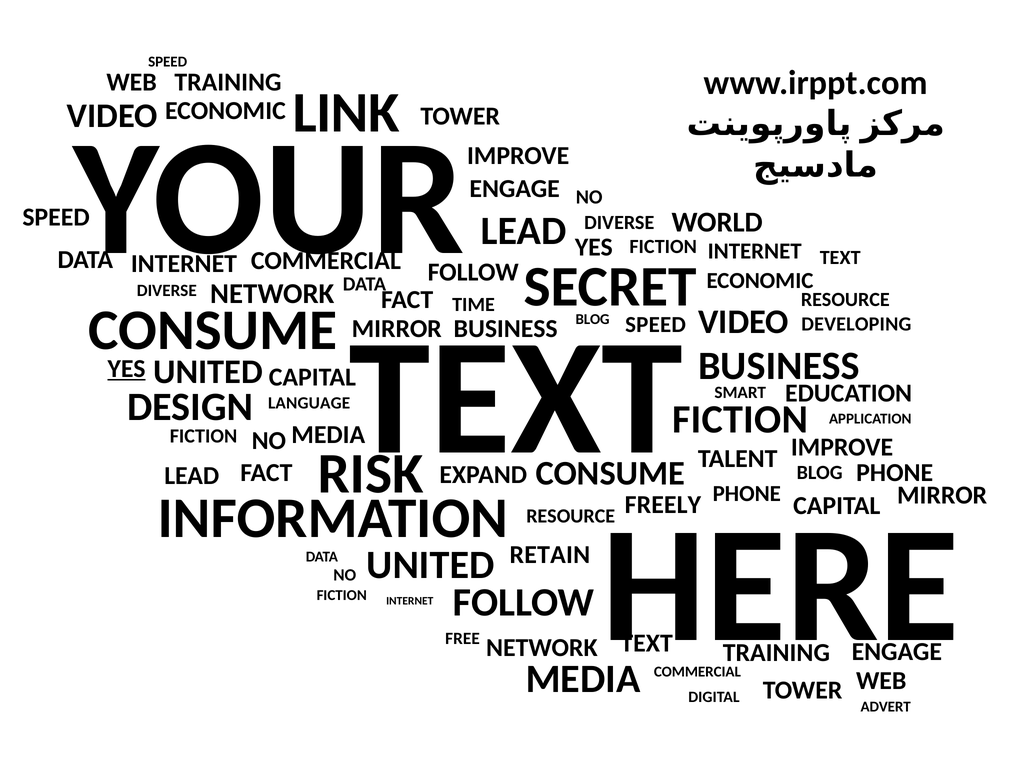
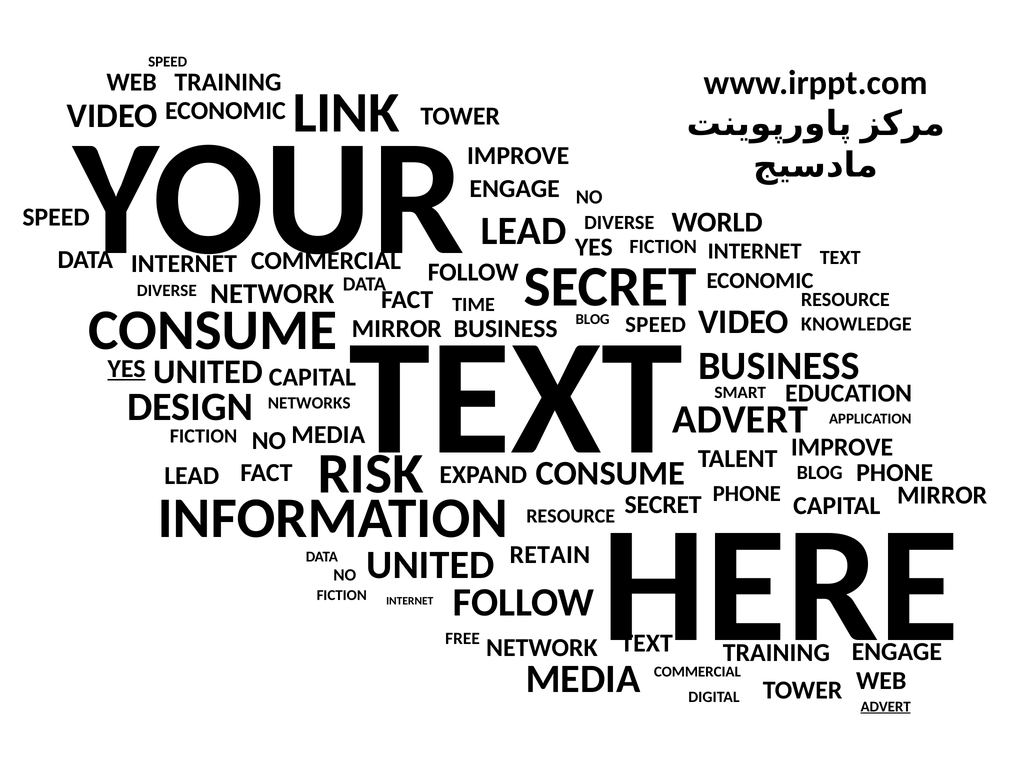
DEVELOPING: DEVELOPING -> KNOWLEDGE (856, 324)
LANGUAGE: LANGUAGE -> NETWORKS (309, 403)
FICTION: FICTION -> ADVERT (740, 419)
FREELY: FREELY -> SECRET (663, 505)
ADVERT underline: none -> present (886, 706)
